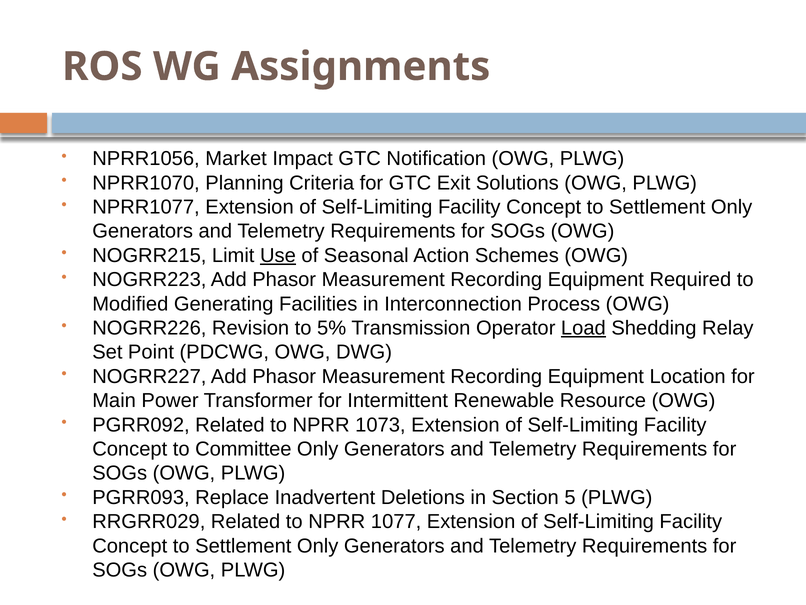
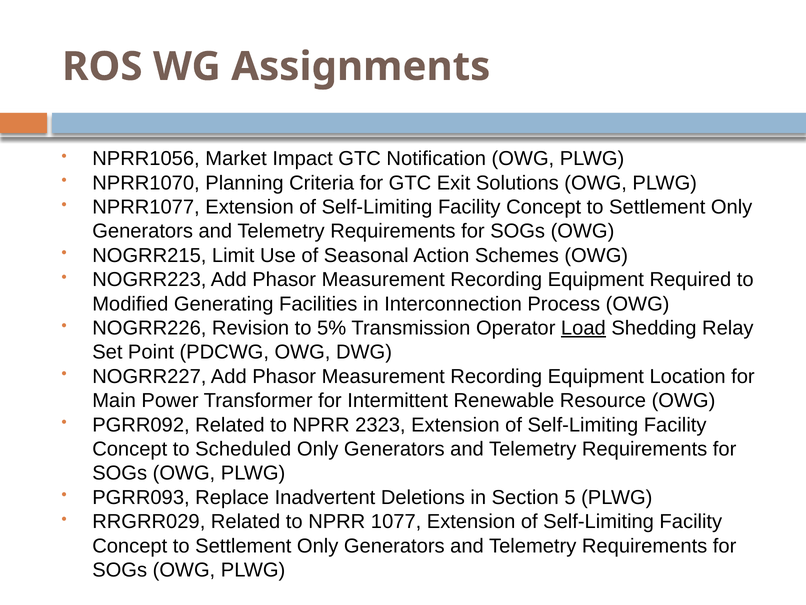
Use underline: present -> none (278, 255)
1073: 1073 -> 2323 (380, 425)
Committee: Committee -> Scheduled (243, 449)
